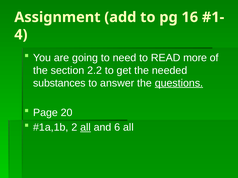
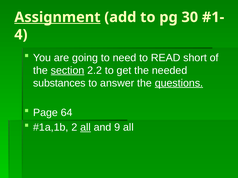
Assignment underline: none -> present (57, 17)
16: 16 -> 30 (190, 17)
more: more -> short (195, 58)
section underline: none -> present (68, 71)
20: 20 -> 64 (67, 113)
6: 6 -> 9 (117, 128)
